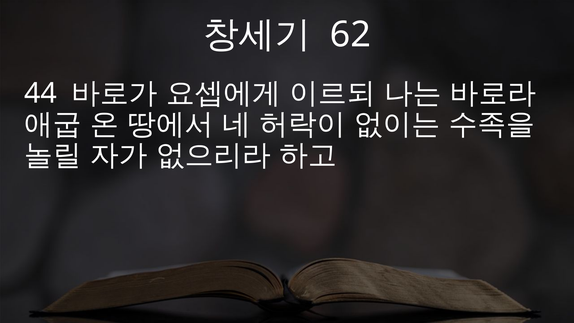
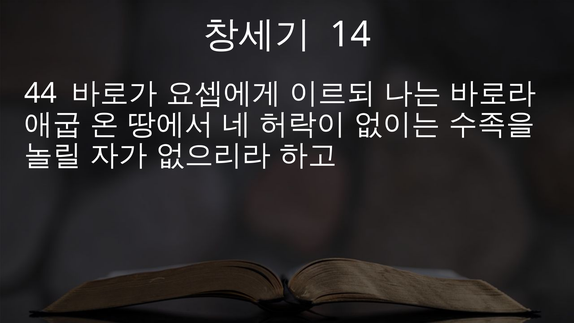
62: 62 -> 14 (350, 35)
